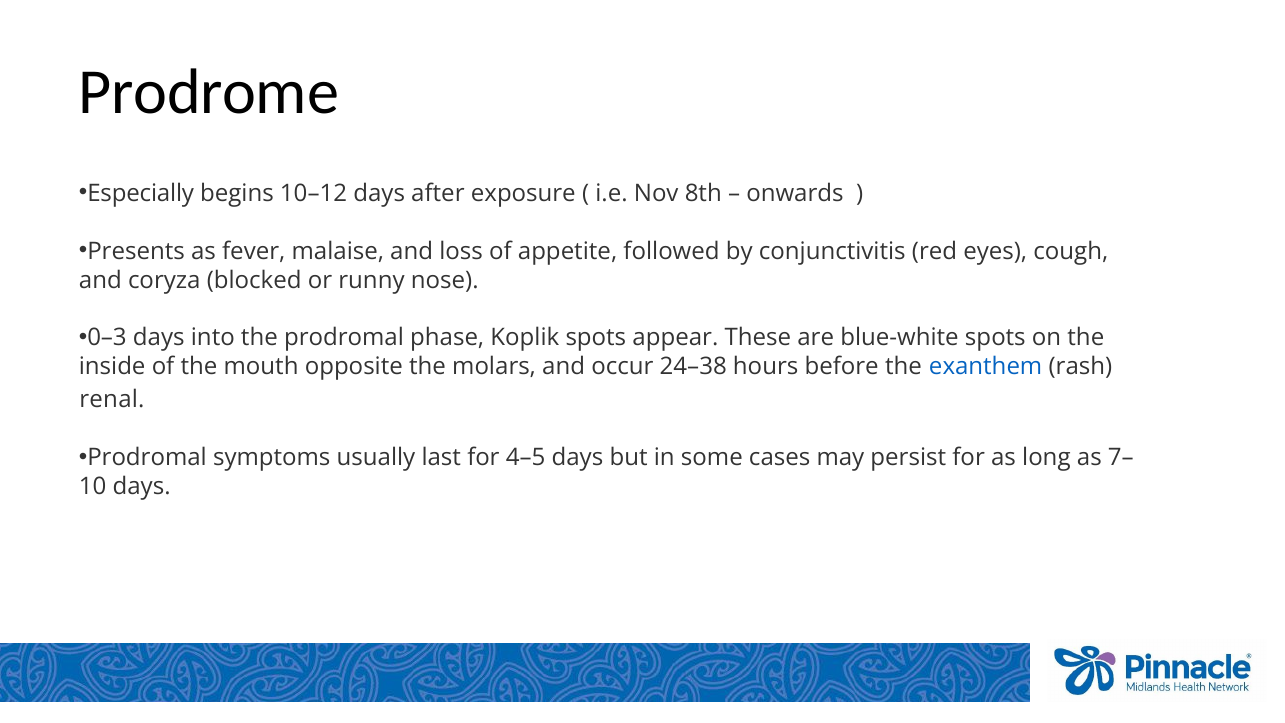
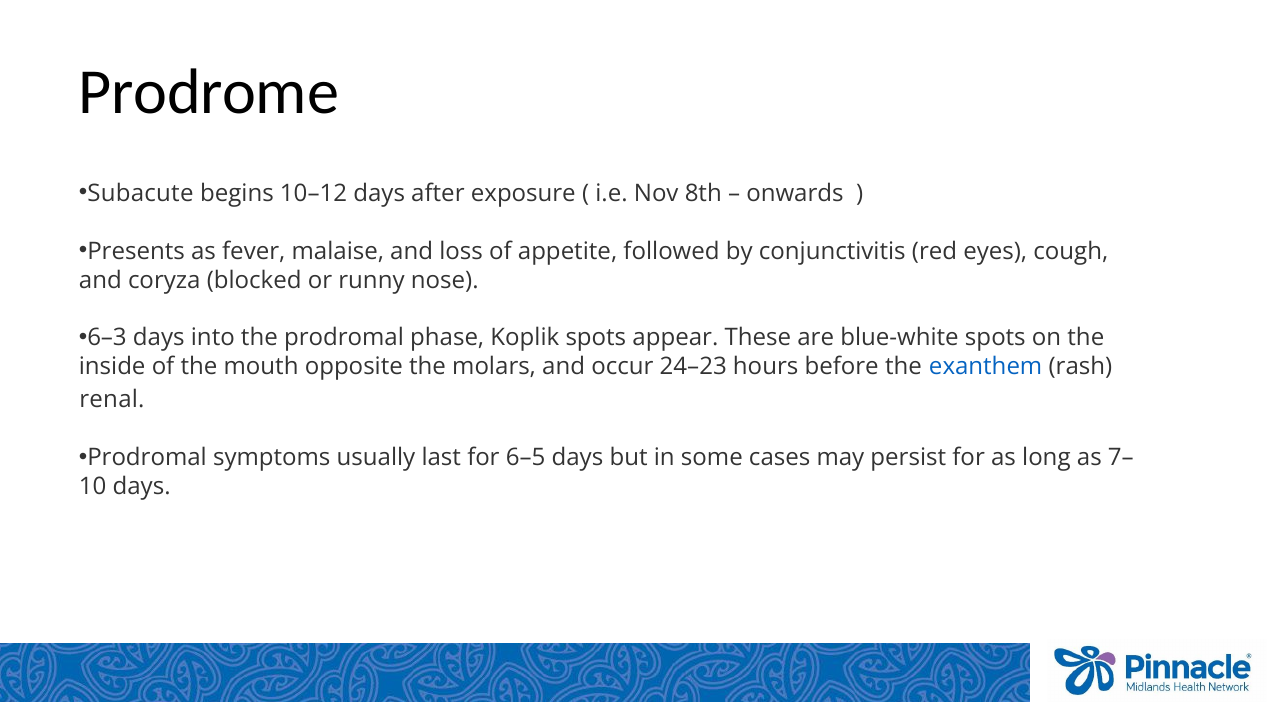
Especially: Especially -> Subacute (140, 193)
0–3: 0–3 -> 6–3 (107, 338)
24–38: 24–38 -> 24–23 (693, 367)
4–5: 4–5 -> 6–5 (526, 457)
